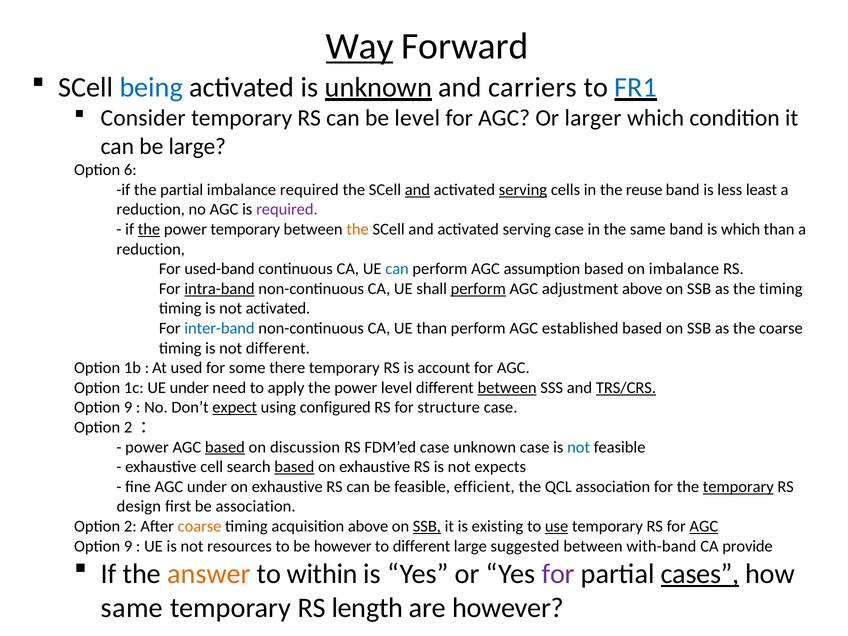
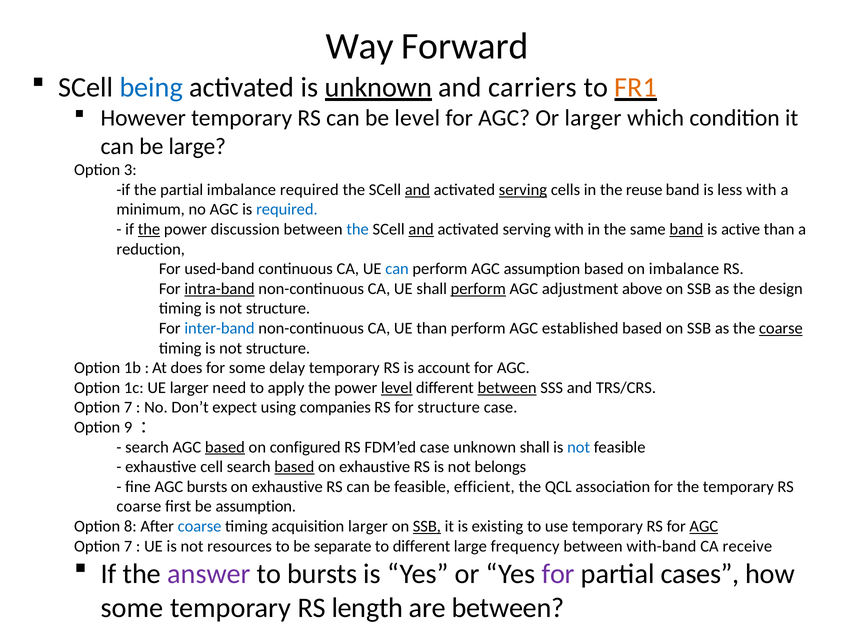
Way underline: present -> none (360, 46)
FR1 colour: blue -> orange (636, 87)
Consider: Consider -> However (143, 118)
6: 6 -> 3 (130, 170)
less least: least -> with (761, 190)
reduction: reduction -> minimum (151, 209)
required colour: purple -> blue (287, 209)
power temporary: temporary -> discussion (245, 229)
the colour: orange -> blue (358, 229)
and underline: none -> present (421, 229)
serving case: case -> with (569, 229)
band underline: none -> present (686, 229)
is which: which -> active (741, 229)
the timing: timing -> design (781, 289)
activated: activated -> structure (278, 308)
coarse underline: none -> present (781, 328)
different: different -> structure (278, 348)
used: used -> does (186, 368)
there: there -> delay (287, 368)
UE under: under -> larger (189, 388)
level underline: none -> present (397, 388)
TRS/CRS underline: present -> none (626, 388)
9: 9 -> 7 (128, 407)
expect underline: present -> none (235, 407)
configured: configured -> companies (335, 407)
2: 2 -> 9 (128, 427)
power: power -> search (147, 447)
discussion: discussion -> configured (305, 447)
unknown case: case -> shall (535, 447)
expects: expects -> belongs (500, 467)
AGC under: under -> bursts (207, 487)
temporary underline: present -> none (738, 487)
design: design -> coarse (139, 506)
be association: association -> assumption (256, 506)
2: 2 -> 8 (130, 526)
coarse colour: orange -> blue (200, 526)
acquisition above: above -> larger (368, 526)
use underline: present -> none (557, 526)
9: 9 -> 7 (128, 546)
be however: however -> separate (343, 546)
suggested: suggested -> frequency (525, 546)
provide: provide -> receive (747, 546)
answer colour: orange -> purple (209, 574)
to within: within -> bursts (322, 574)
cases underline: present -> none (700, 574)
same: same -> some (132, 608)
are however: however -> between (508, 608)
